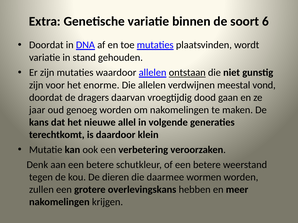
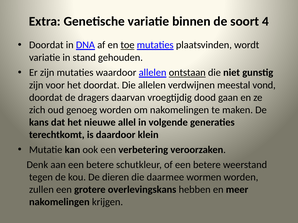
6: 6 -> 4 (266, 21)
toe underline: none -> present (128, 45)
het enorme: enorme -> doordat (101, 85)
jaar: jaar -> zich (37, 110)
